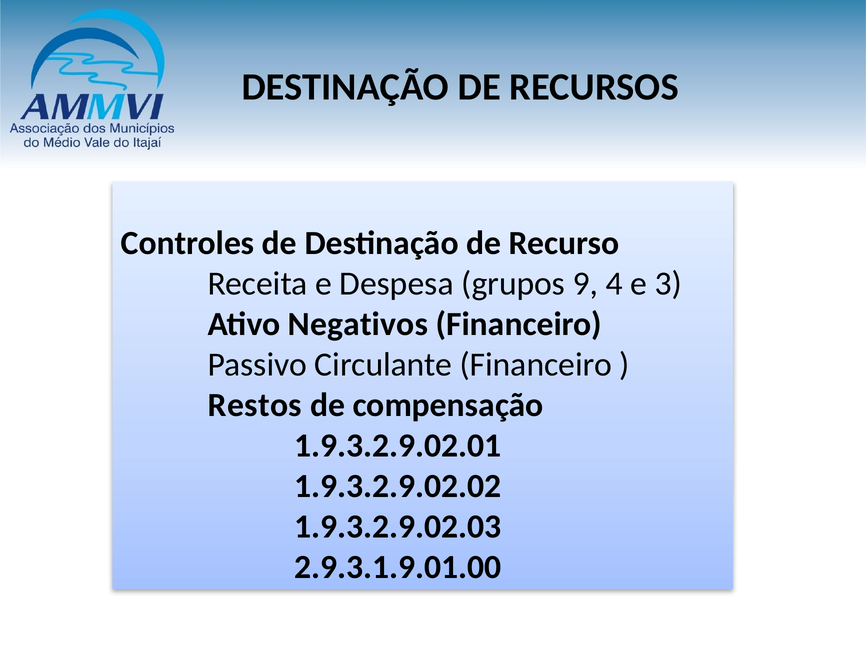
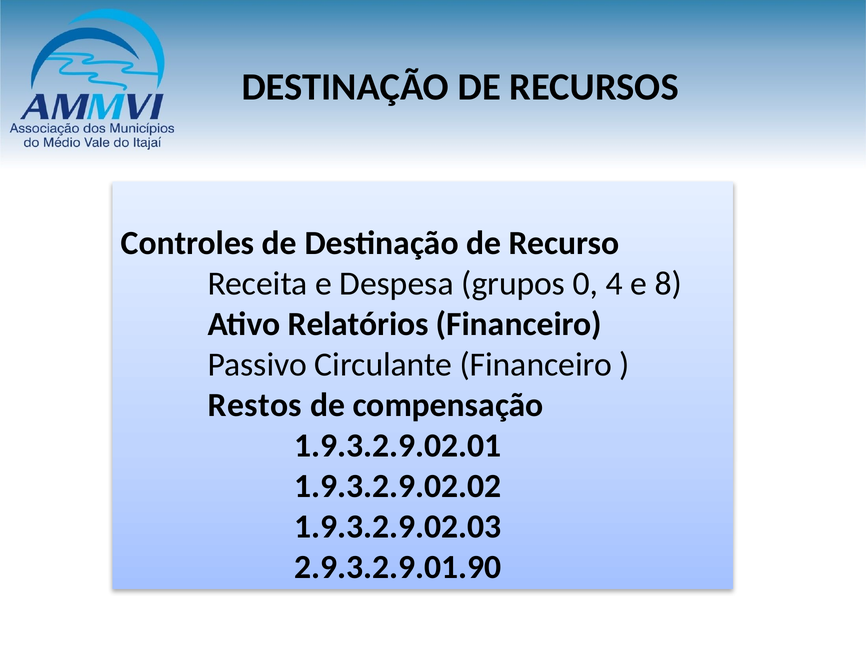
9: 9 -> 0 (585, 283)
3: 3 -> 8 (668, 283)
Negativos: Negativos -> Relatórios (358, 324)
2.9.3.1.9.01.00: 2.9.3.1.9.01.00 -> 2.9.3.2.9.01.90 (398, 566)
